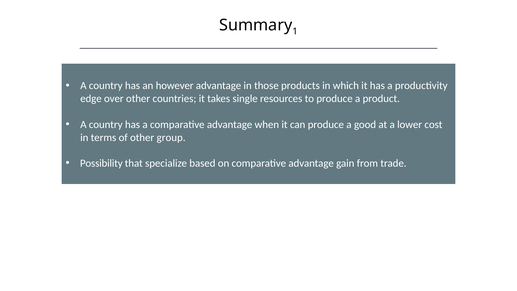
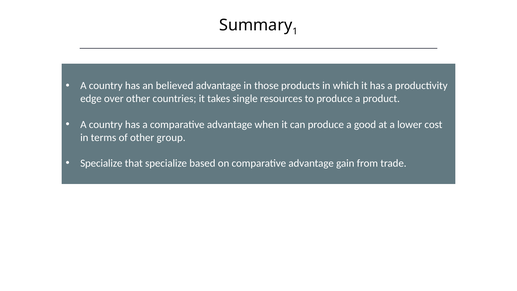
however: however -> believed (175, 86)
Possibility: Possibility -> Specialize (101, 163)
